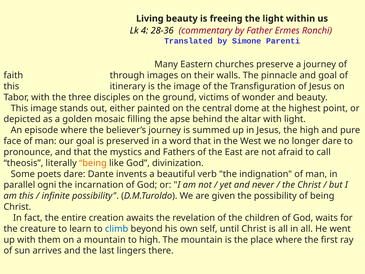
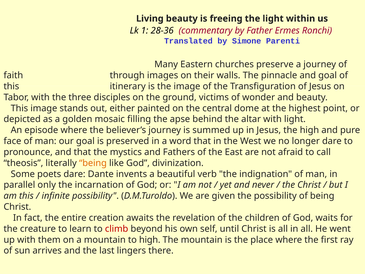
4: 4 -> 1 (145, 31)
ogni: ogni -> only (47, 185)
climb colour: blue -> red (117, 229)
